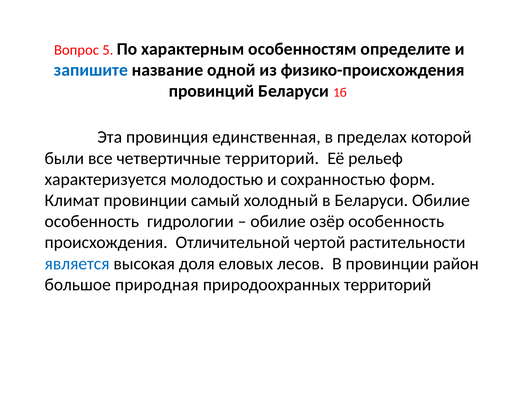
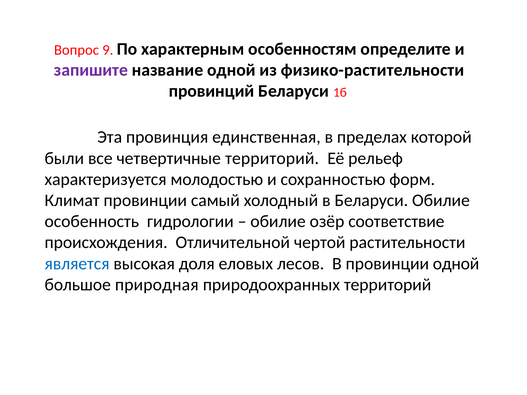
5: 5 -> 9 (108, 50)
запишите colour: blue -> purple (91, 70)
физико-происхождения: физико-происхождения -> физико-растительности (373, 70)
озёр особенность: особенность -> соответствие (396, 222)
провинции район: район -> одной (456, 264)
